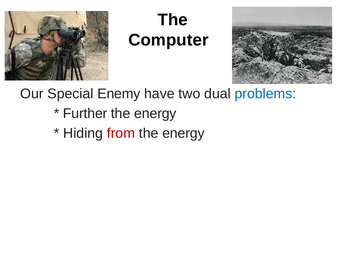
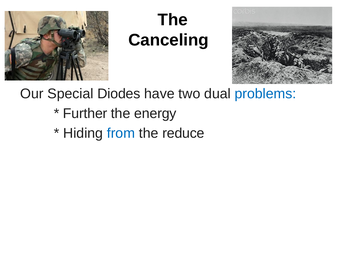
Computer: Computer -> Canceling (168, 40)
Enemy: Enemy -> Diodes (119, 94)
from colour: red -> blue (121, 133)
energy: energy -> reduce (183, 133)
